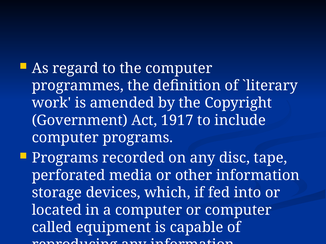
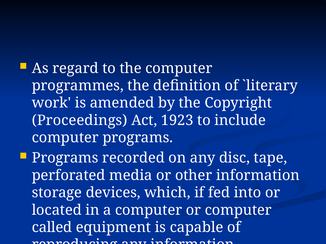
Government: Government -> Proceedings (80, 121)
1917: 1917 -> 1923 (177, 121)
